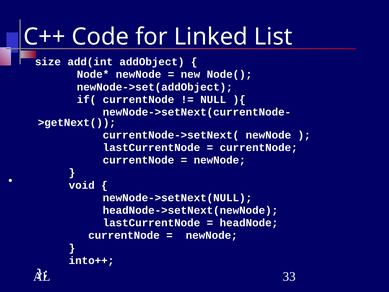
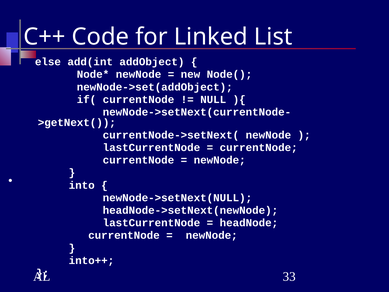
size: size -> else (48, 62)
void: void -> into (82, 185)
